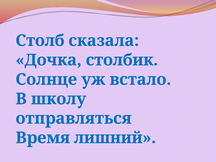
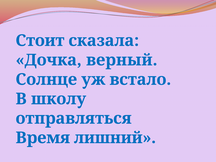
Столб: Столб -> Стоит (40, 41)
столбик: столбик -> верный (122, 60)
